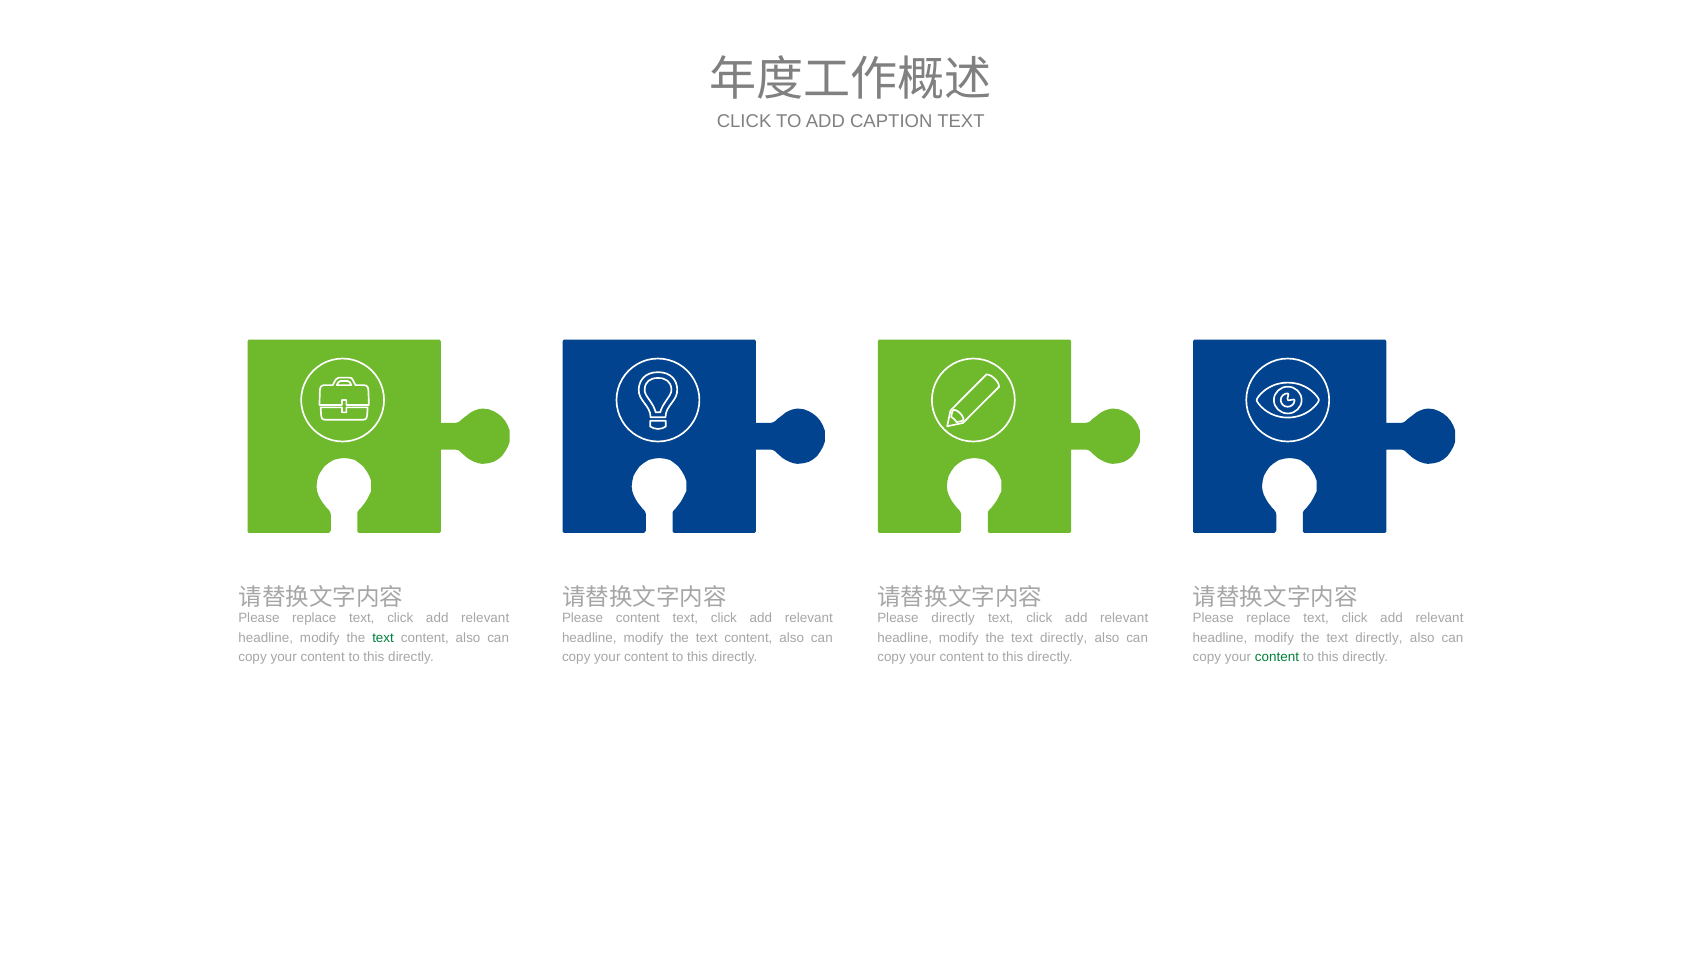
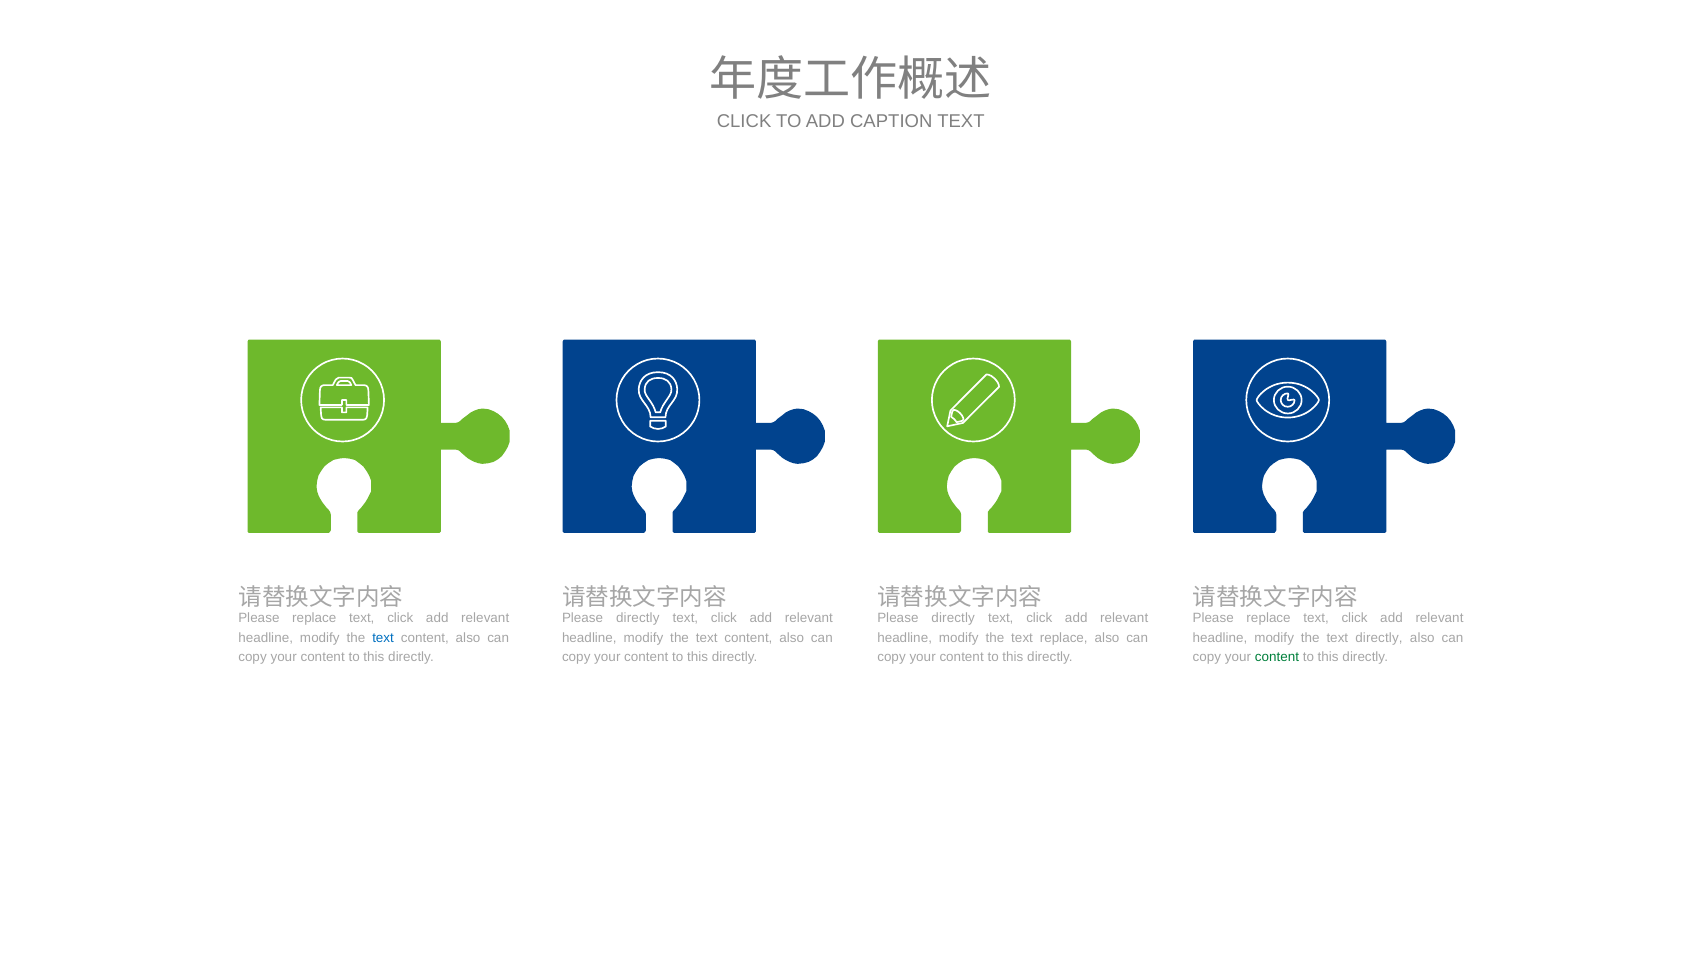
content: content -> directly (638, 618)
text colour: green -> blue (383, 637)
directly: directly -> replace (1064, 637)
